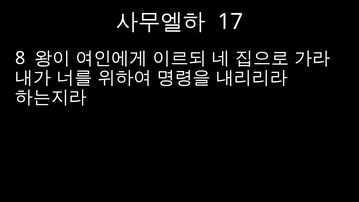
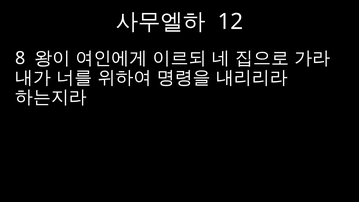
17: 17 -> 12 (230, 22)
